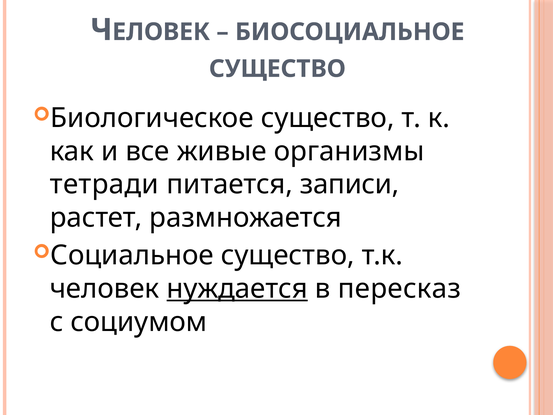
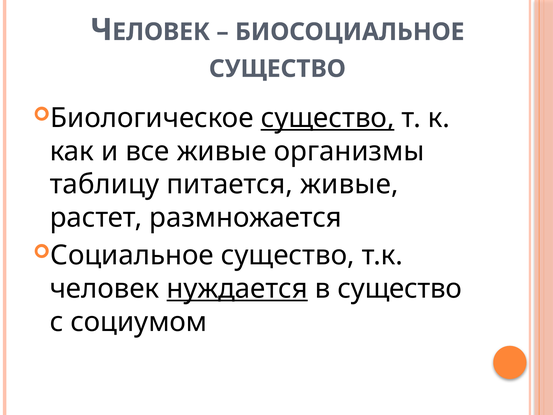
существо underline: none -> present (328, 118)
тетради: тетради -> таблицу (104, 184)
питается записи: записи -> живые (349, 184)
в пересказ: пересказ -> существо (400, 289)
